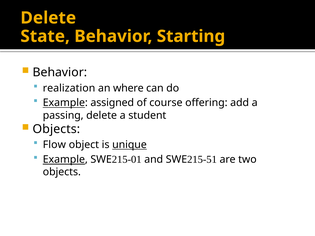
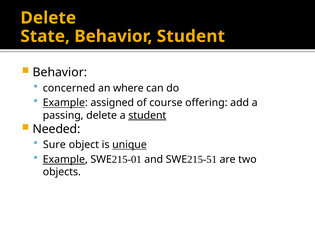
Behavior Starting: Starting -> Student (191, 36)
realization: realization -> concerned (69, 88)
student underline: none -> present (147, 115)
Objects: Objects -> Needed (57, 129)
Flow: Flow -> Sure (54, 145)
